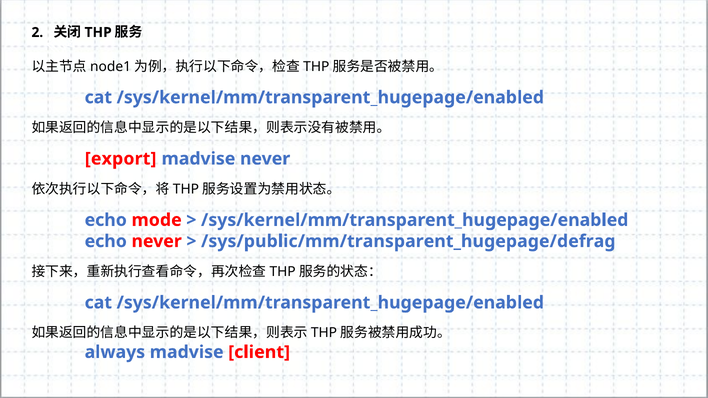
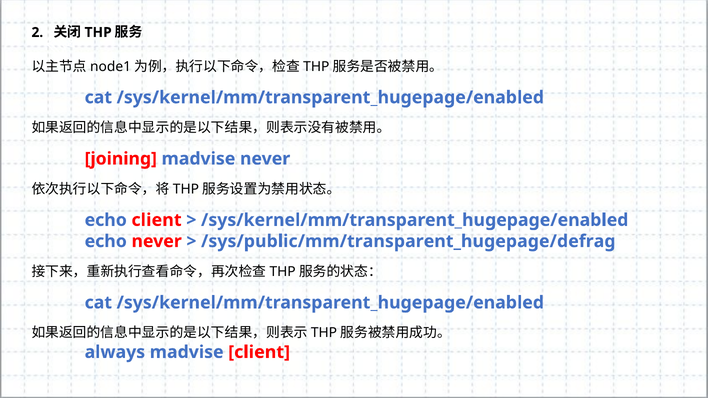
export: export -> joining (121, 159)
echo mode: mode -> client (157, 220)
